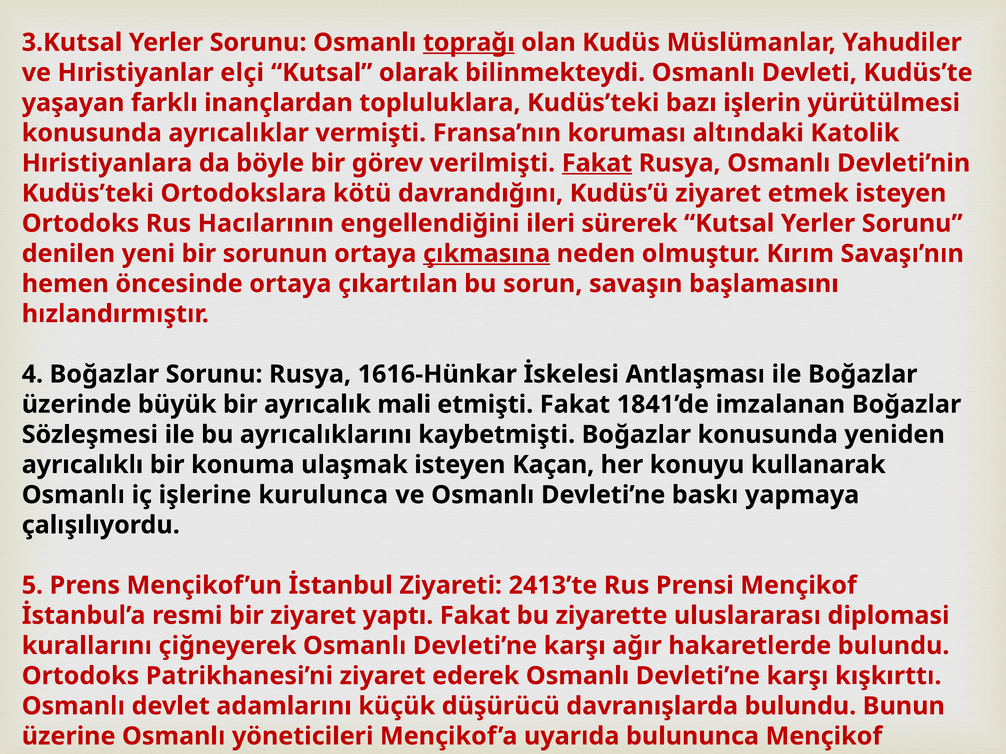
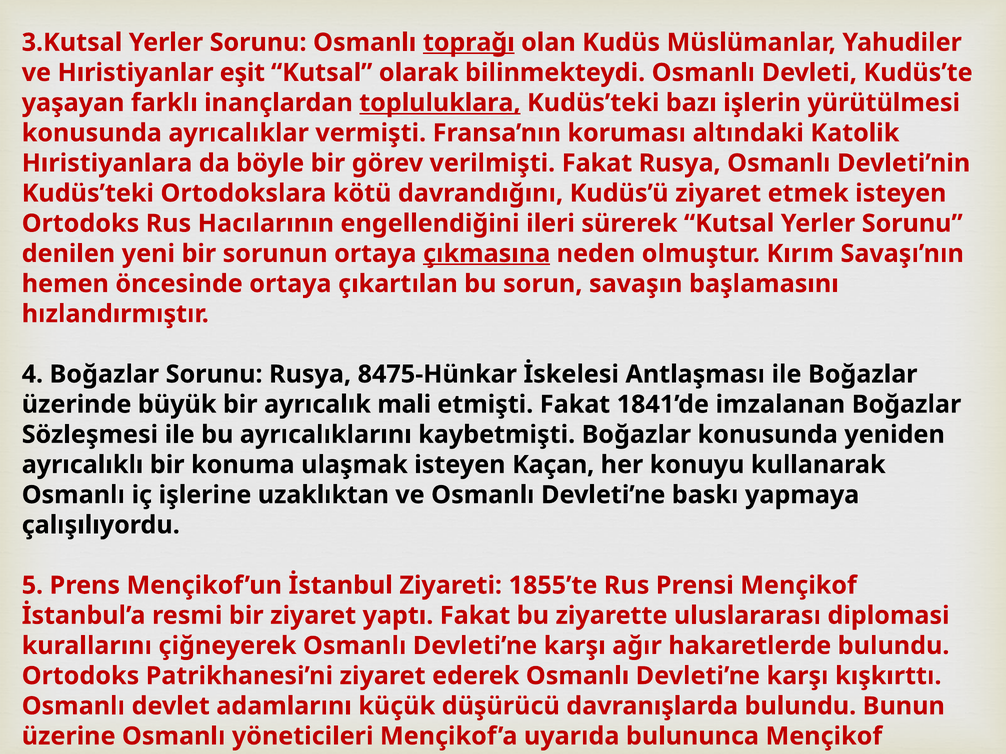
elçi: elçi -> eşit (242, 73)
topluluklara underline: none -> present (440, 103)
Fakat underline: present -> none (597, 163)
1616-Hünkar: 1616-Hünkar -> 8475-Hünkar (437, 374)
kurulunca: kurulunca -> uzaklıktan (323, 495)
2413’te: 2413’te -> 1855’te (553, 586)
